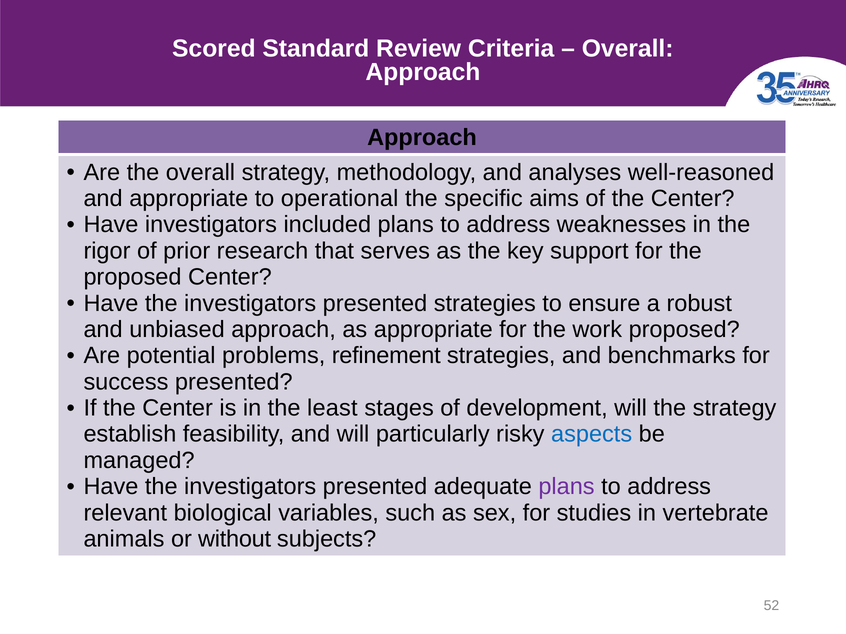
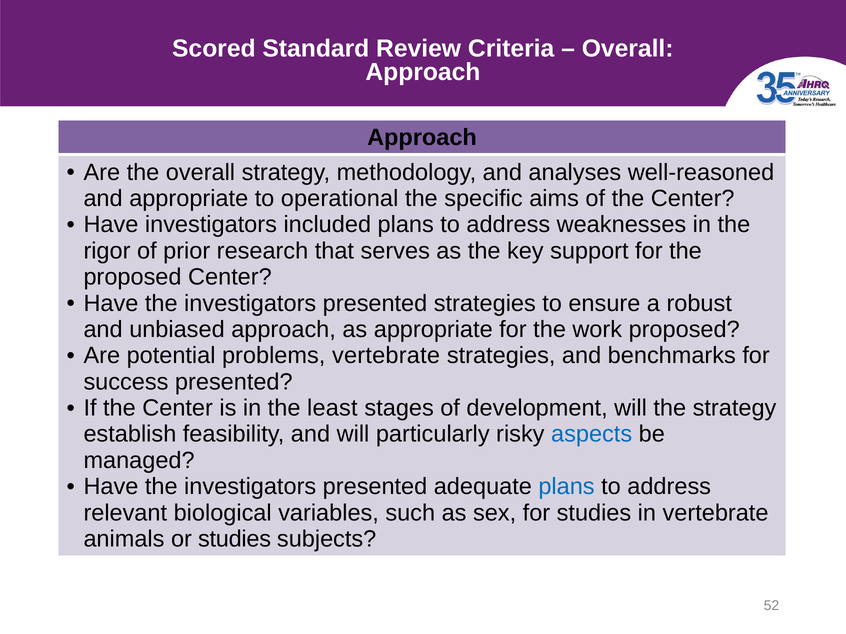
problems refinement: refinement -> vertebrate (386, 356)
plans colour: purple -> blue (567, 487)
or without: without -> studies (235, 539)
